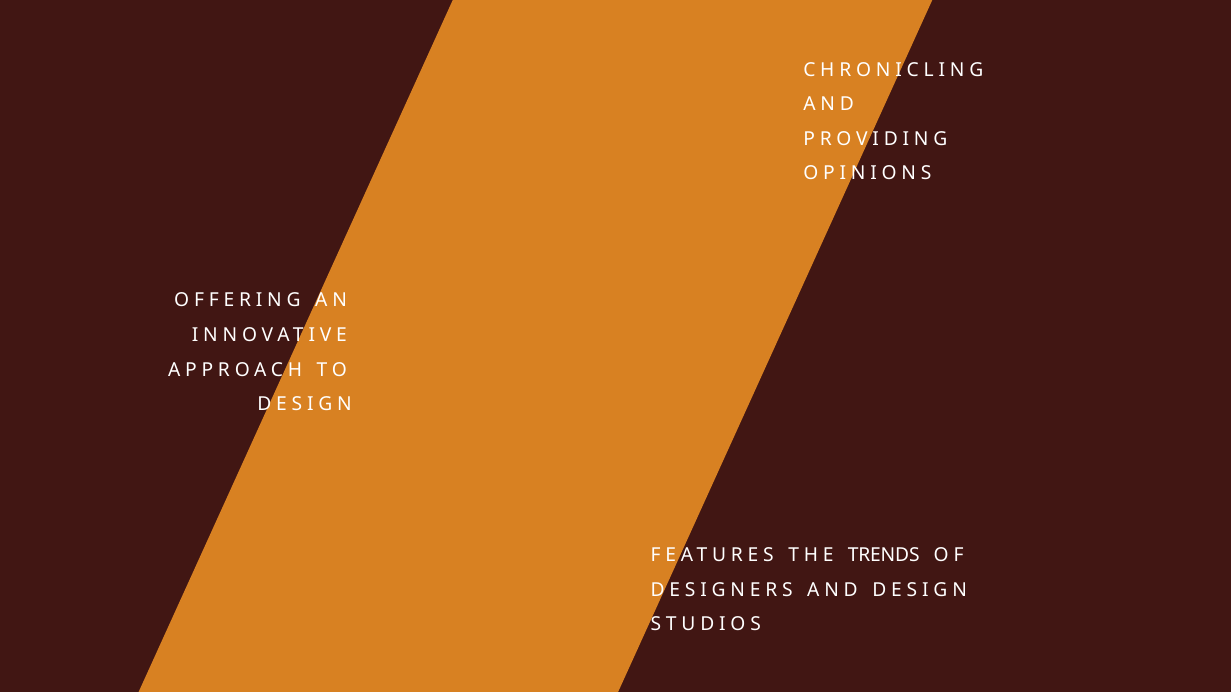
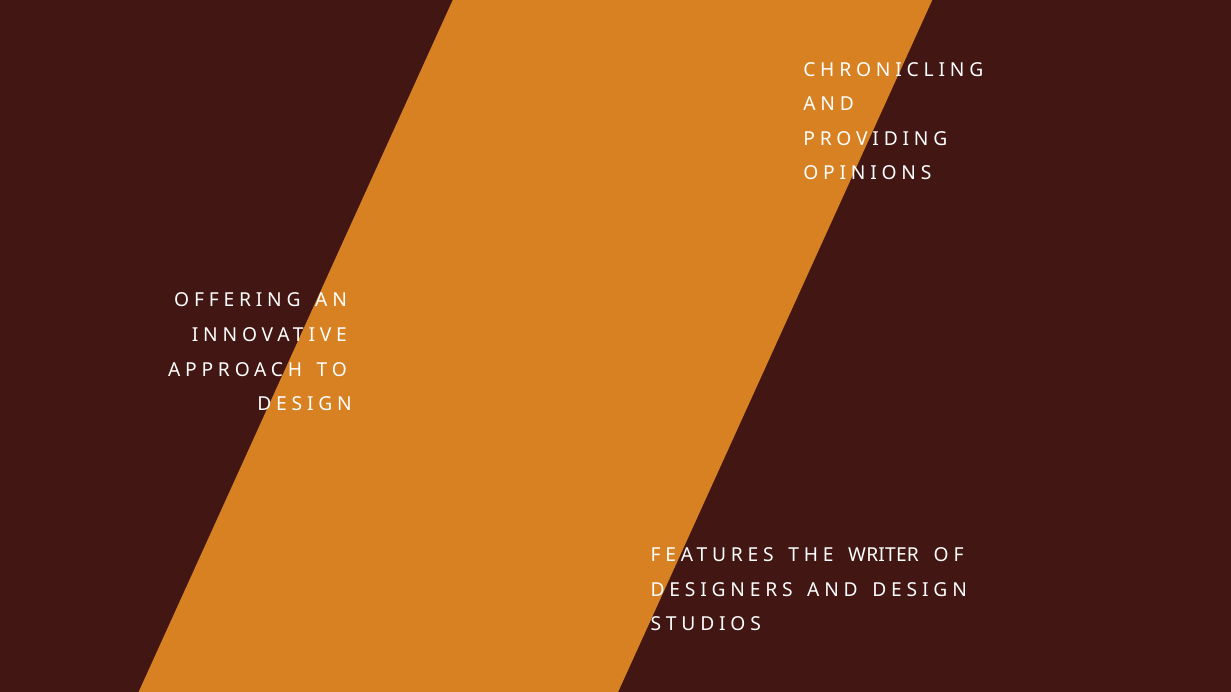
TRENDS: TRENDS -> WRITER (884, 555)
